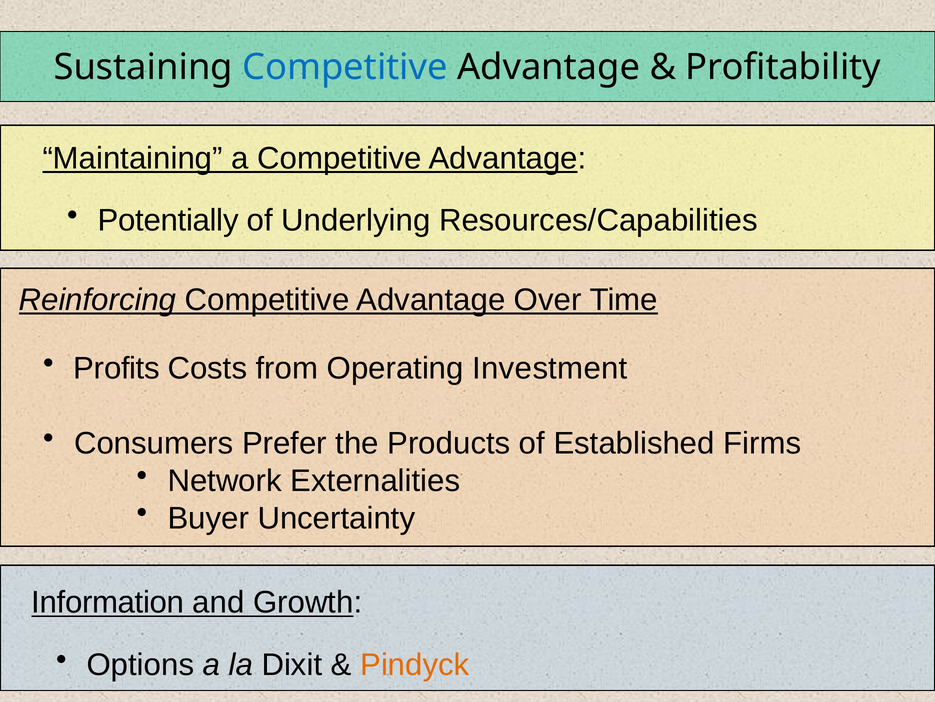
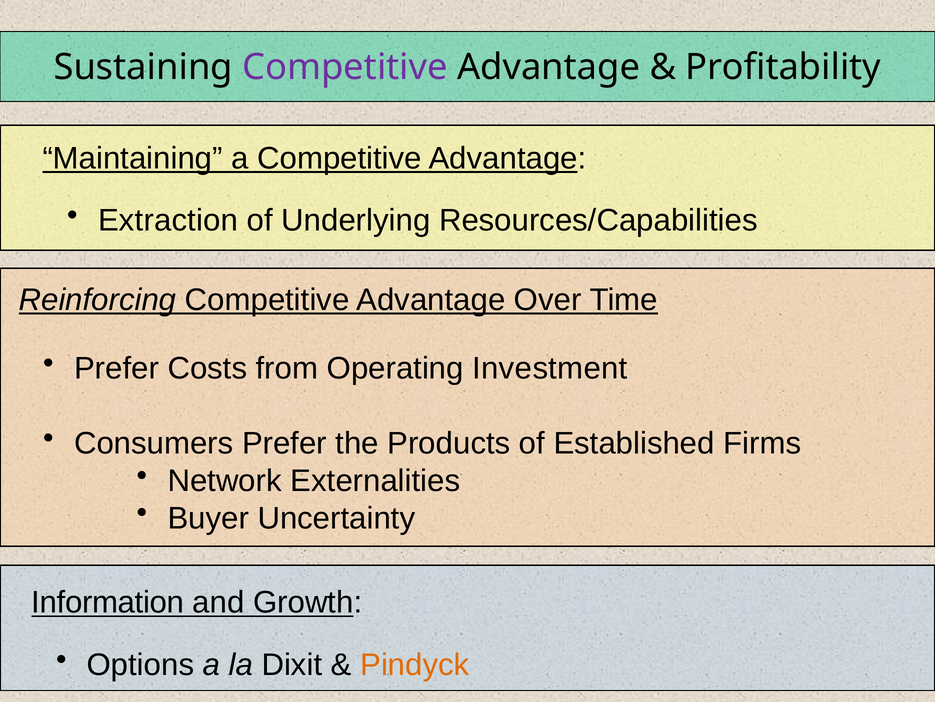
Competitive colour: blue -> purple (345, 67)
Potentially: Potentially -> Extraction (168, 220)
Profits: Profits -> Prefer (117, 368)
